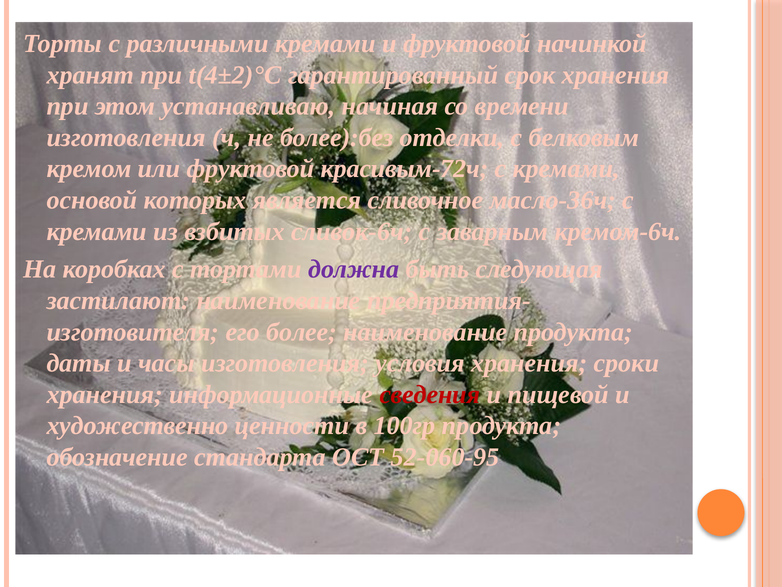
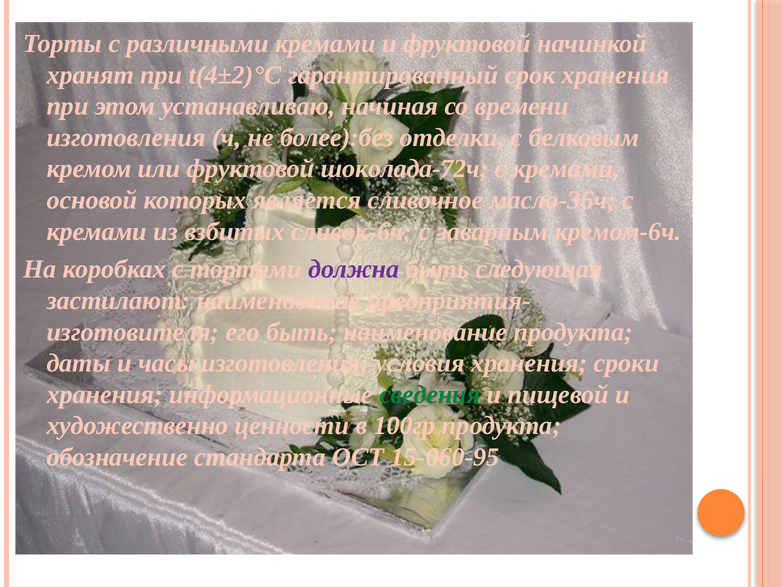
красивым-72ч: красивым-72ч -> шоколада-72ч (405, 169)
его более: более -> быть (302, 332)
сведения colour: red -> green (430, 394)
52-060-95: 52-060-95 -> 15-060-95 (445, 457)
